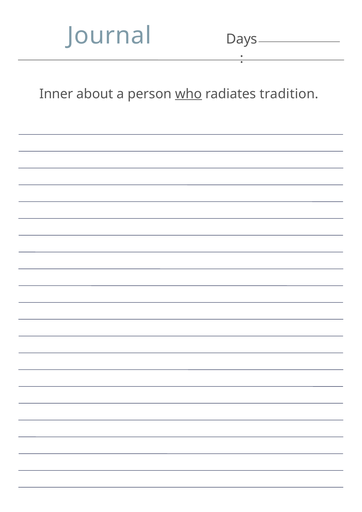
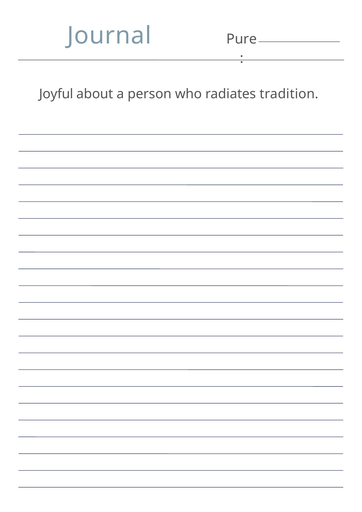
Days: Days -> Pure (242, 39)
Inner: Inner -> Joyful (56, 94)
who underline: present -> none (189, 94)
